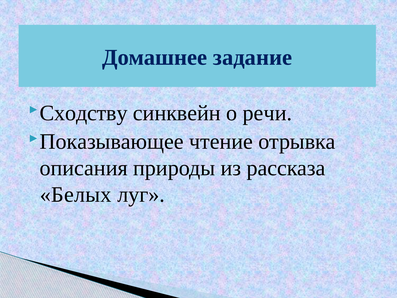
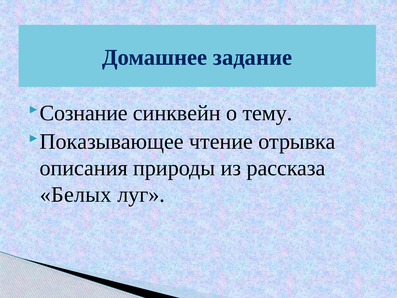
Сходству: Сходству -> Сознание (84, 113)
речи: речи -> тему (267, 113)
